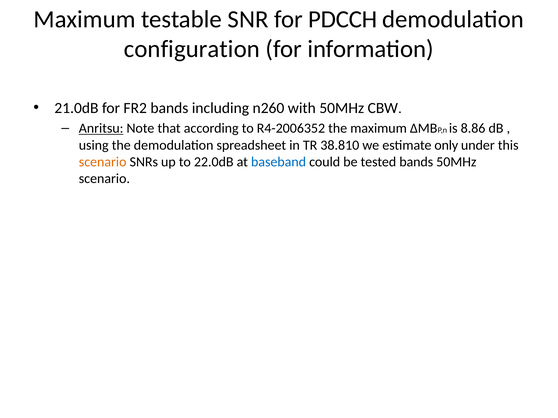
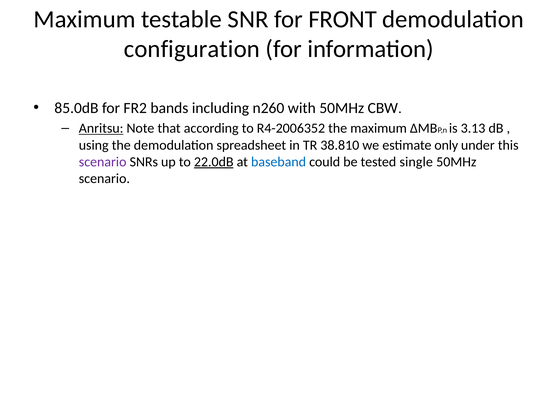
PDCCH: PDCCH -> FRONT (343, 19)
21.0dB: 21.0dB -> 85.0dB (76, 108)
8.86: 8.86 -> 3.13 (473, 129)
scenario colour: orange -> purple (103, 162)
22.0dB underline: none -> present (214, 162)
tested bands: bands -> single (416, 162)
